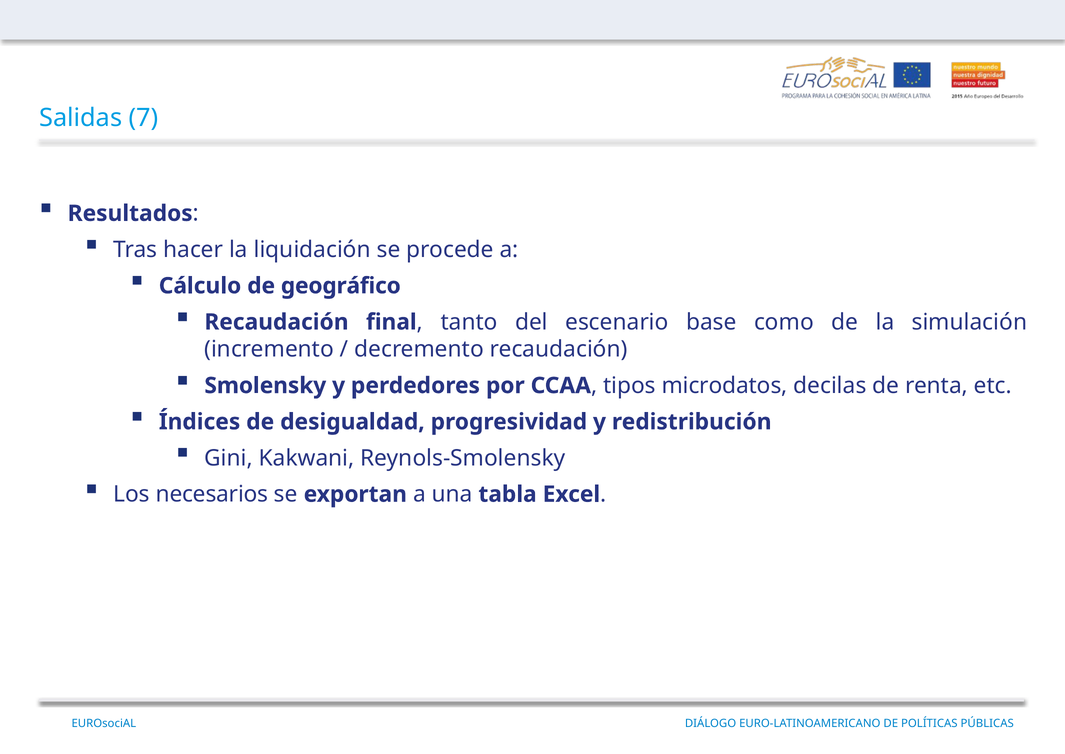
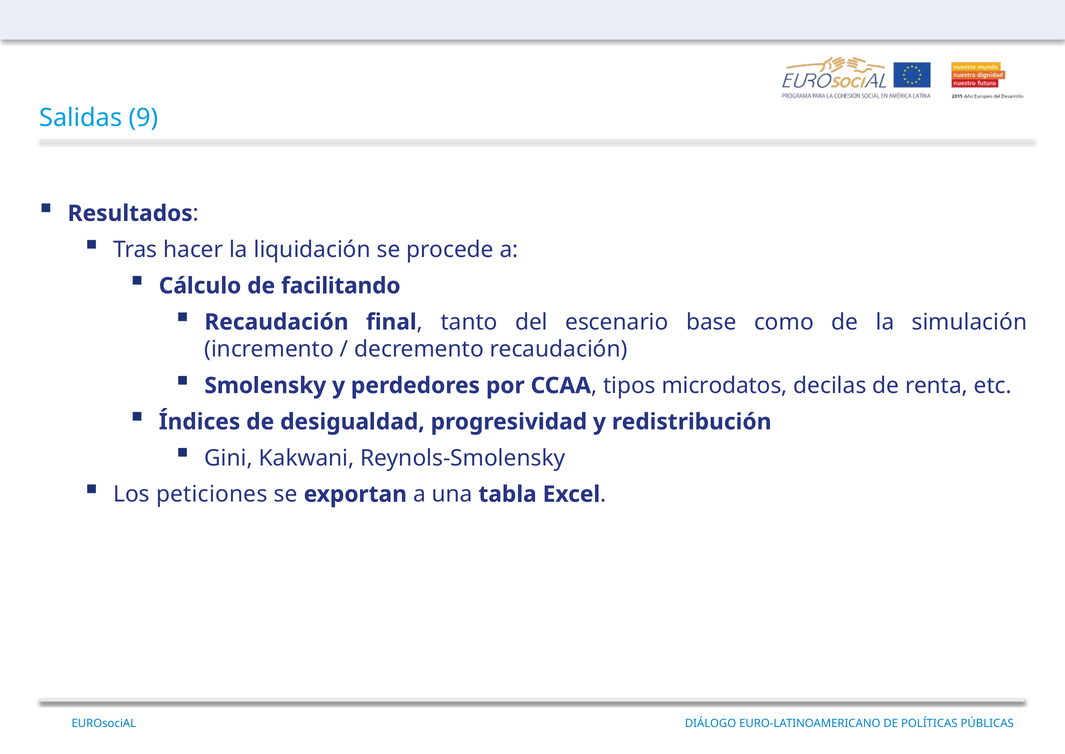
7: 7 -> 9 (144, 118)
geográfico: geográfico -> facilitando (341, 286)
necesarios: necesarios -> peticiones (212, 494)
